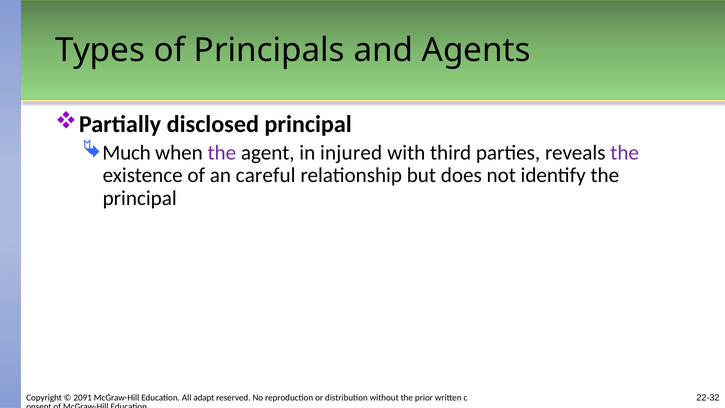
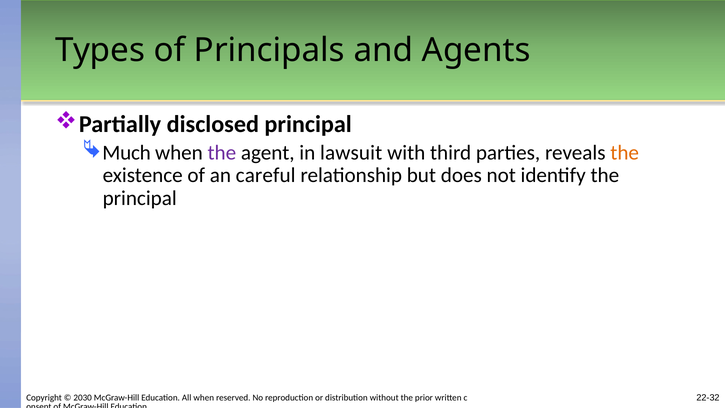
injured: injured -> lawsuit (351, 152)
the colour: purple -> orange (625, 152)
2091: 2091 -> 2030 (83, 397)
All adapt: adapt -> when (204, 397)
